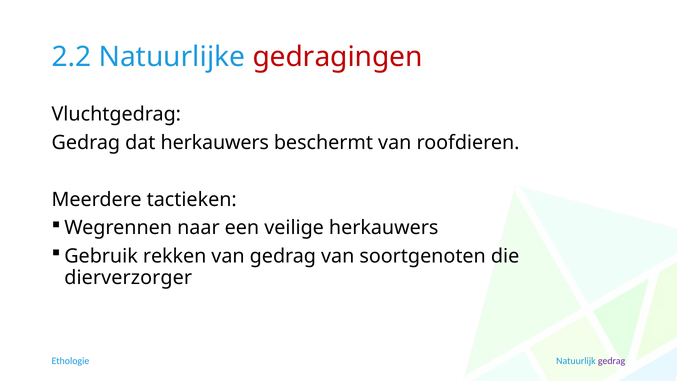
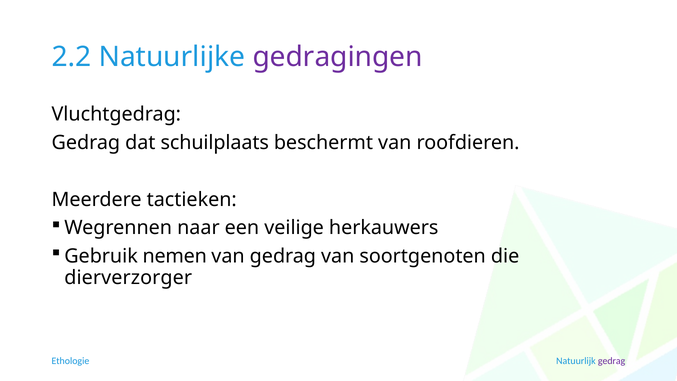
gedragingen colour: red -> purple (338, 57)
dat herkauwers: herkauwers -> schuilplaats (215, 143)
rekken: rekken -> nemen (175, 256)
